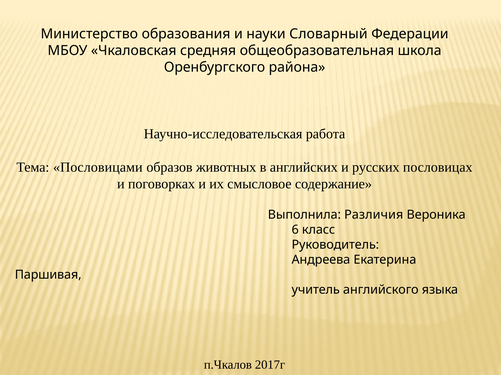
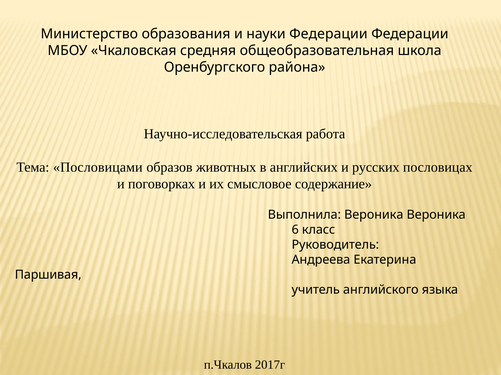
науки Словарный: Словарный -> Федерации (328, 34)
Выполнила Различия: Различия -> Вероника (374, 215)
